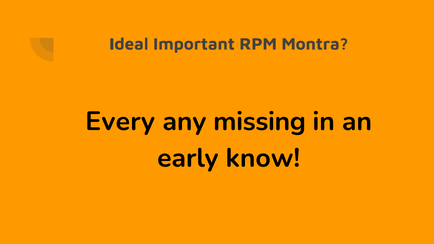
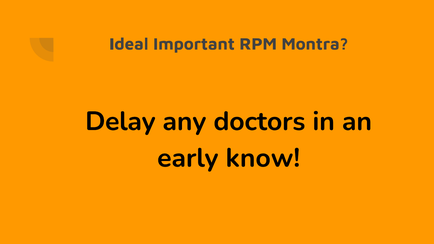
Every: Every -> Delay (120, 121)
missing: missing -> doctors (259, 121)
